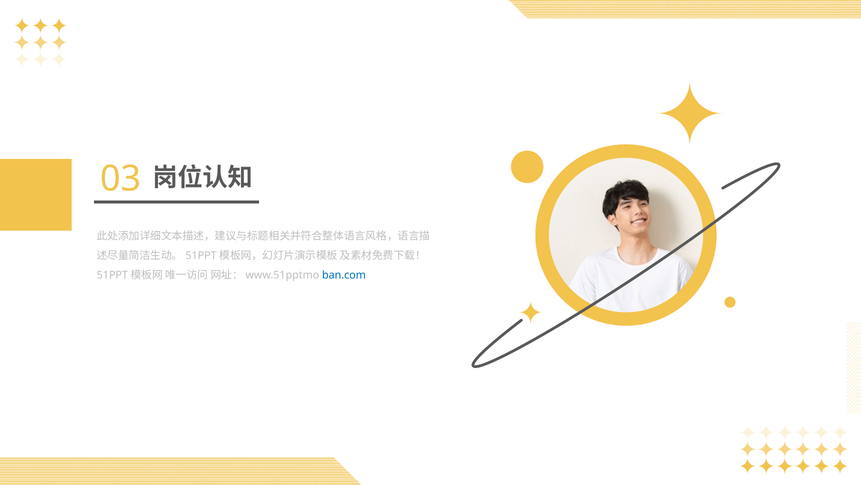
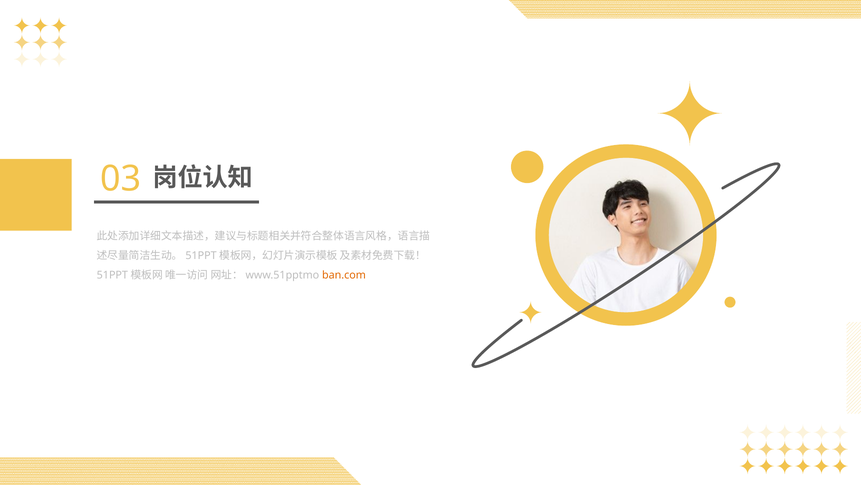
ban.com colour: blue -> orange (344, 275)
